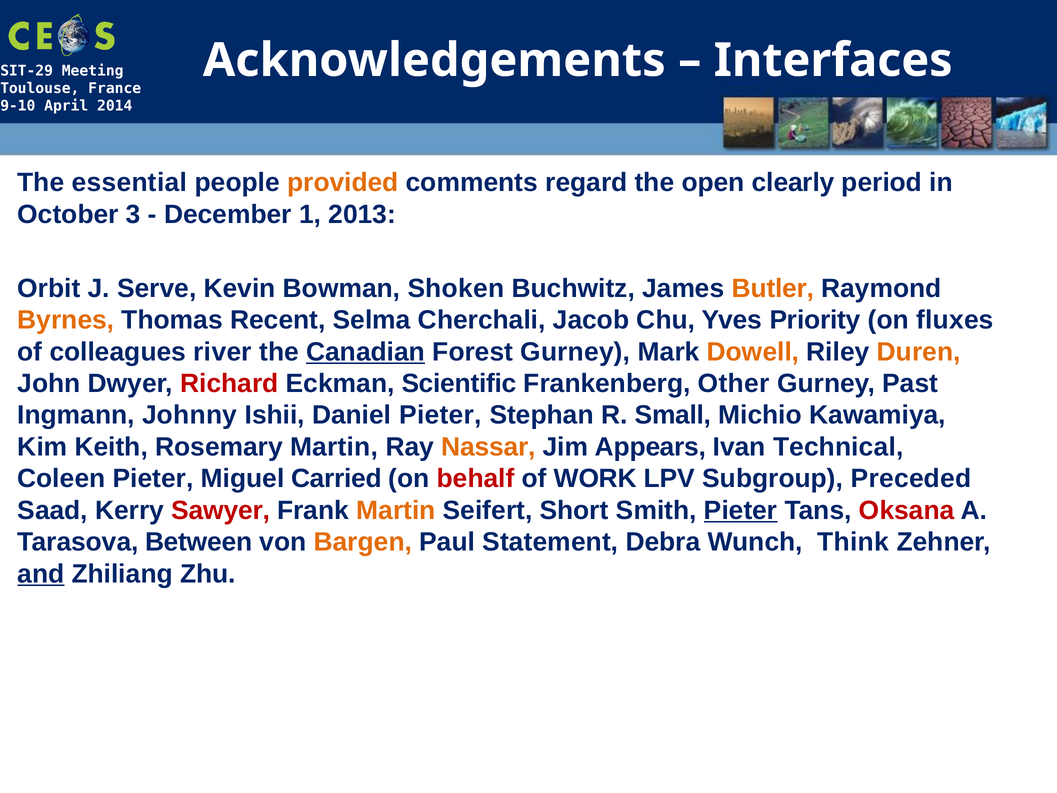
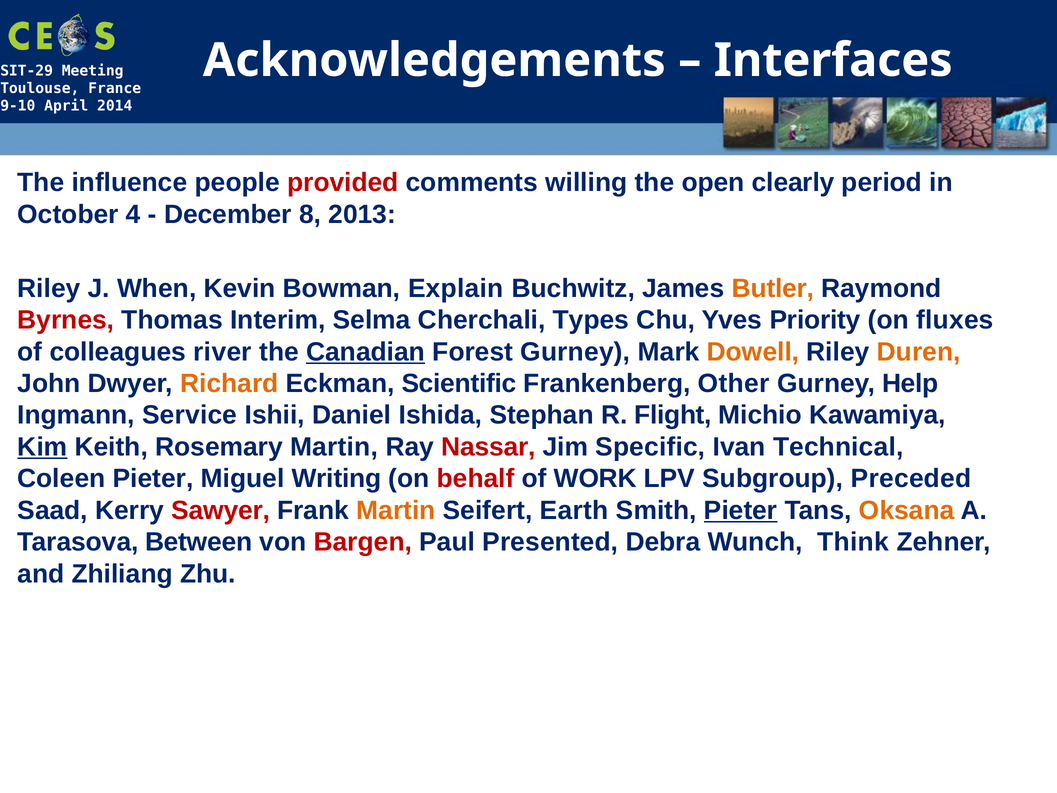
essential: essential -> influence (129, 183)
provided colour: orange -> red (343, 183)
regard: regard -> willing (586, 183)
3: 3 -> 4 (133, 214)
1: 1 -> 8 (310, 214)
Orbit: Orbit -> Riley (49, 288)
Serve: Serve -> When (157, 288)
Shoken: Shoken -> Explain (456, 288)
Byrnes colour: orange -> red (66, 320)
Recent: Recent -> Interim (278, 320)
Jacob: Jacob -> Types (591, 320)
Richard colour: red -> orange (229, 383)
Past: Past -> Help (910, 383)
Johnny: Johnny -> Service (190, 415)
Daniel Pieter: Pieter -> Ishida (440, 415)
Small: Small -> Flight (673, 415)
Kim underline: none -> present (42, 447)
Nassar colour: orange -> red (488, 447)
Appears: Appears -> Specific (650, 447)
Carried: Carried -> Writing (336, 479)
Short: Short -> Earth (574, 510)
Oksana colour: red -> orange (907, 510)
Bargen colour: orange -> red (363, 542)
Statement: Statement -> Presented (550, 542)
and underline: present -> none (41, 574)
